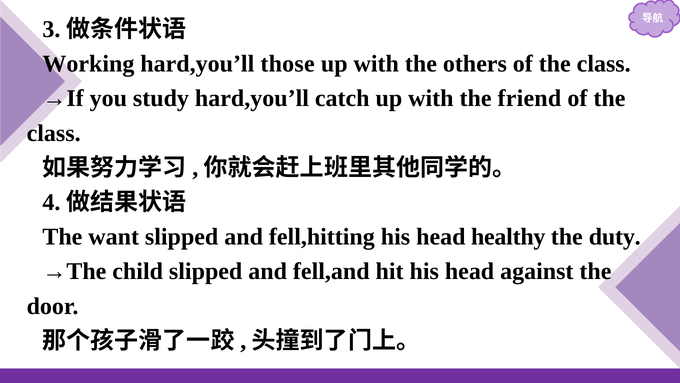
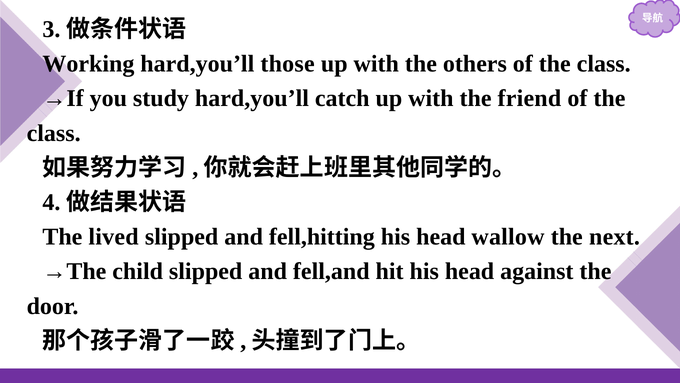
want: want -> lived (114, 237)
healthy: healthy -> wallow (508, 237)
duty: duty -> next (615, 237)
